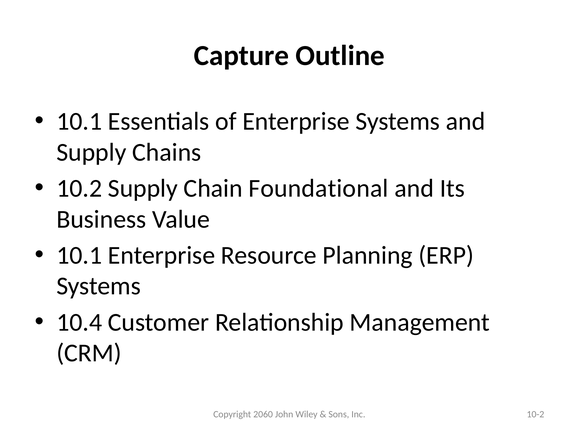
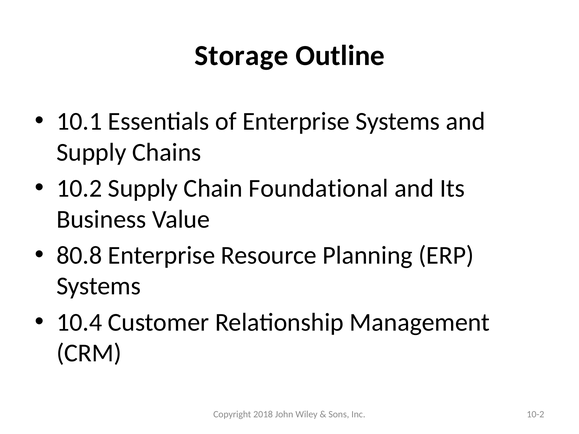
Capture: Capture -> Storage (241, 56)
10.1: 10.1 -> 80.8 (79, 255)
2060: 2060 -> 2018 (263, 415)
